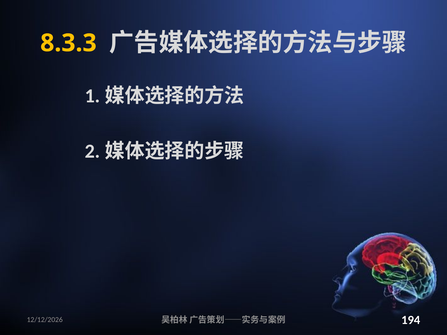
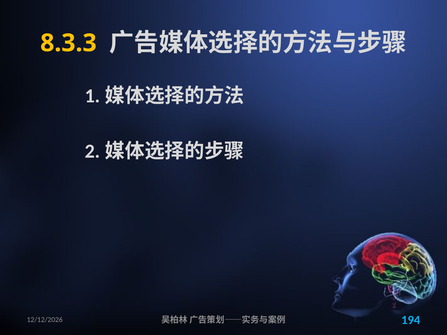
194 colour: white -> light blue (411, 320)
